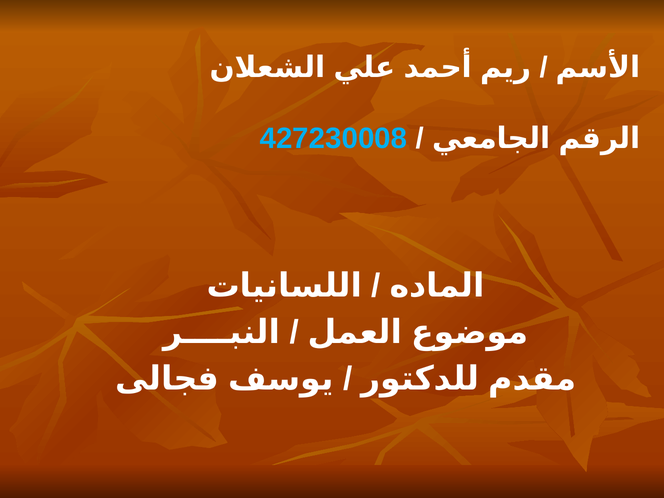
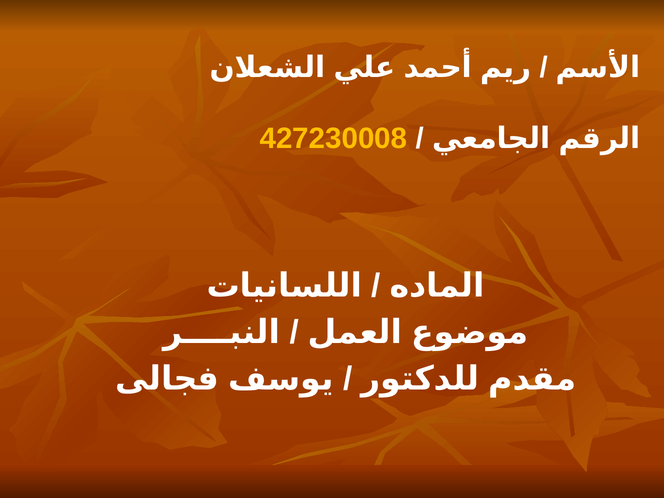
427230008 colour: light blue -> yellow (333, 139)
